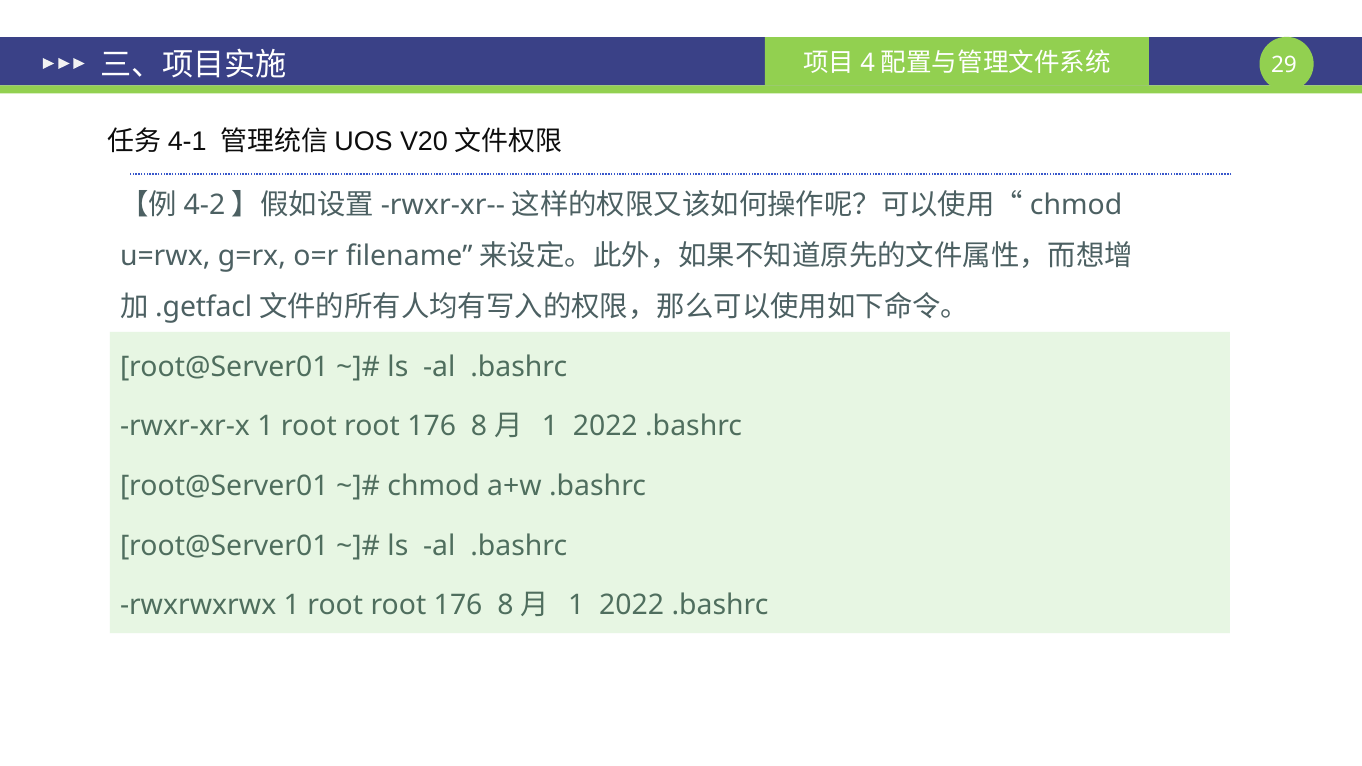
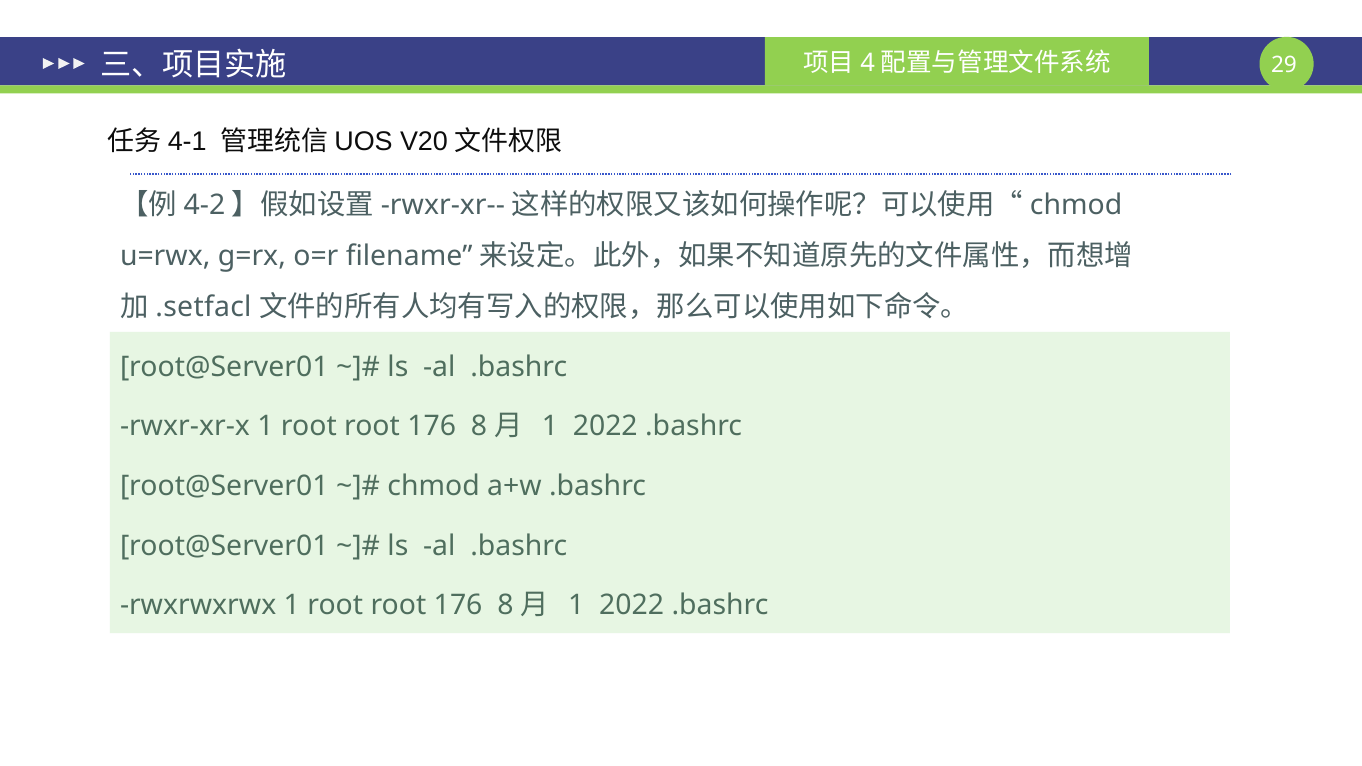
.getfacl: .getfacl -> .setfacl (203, 307)
